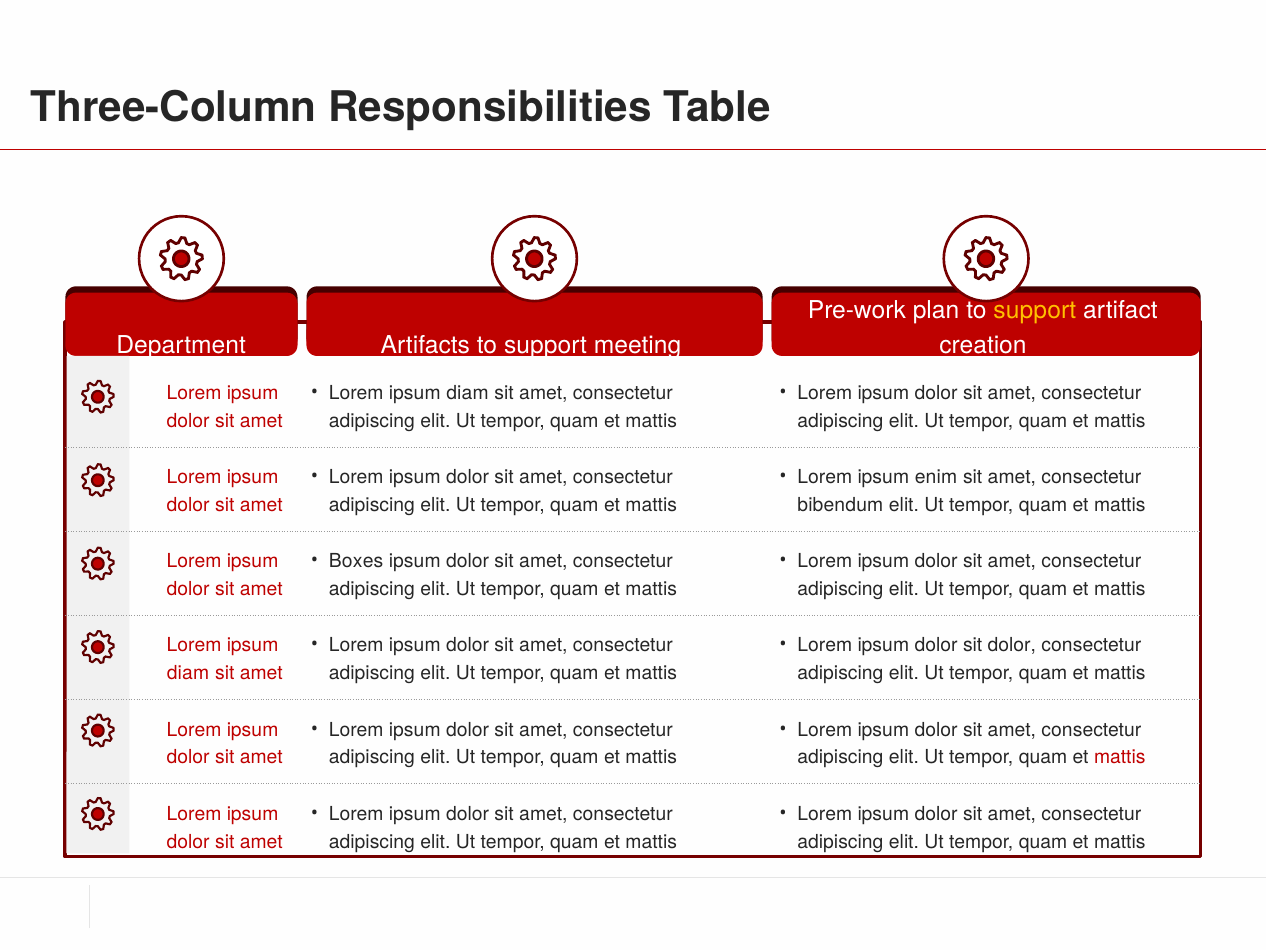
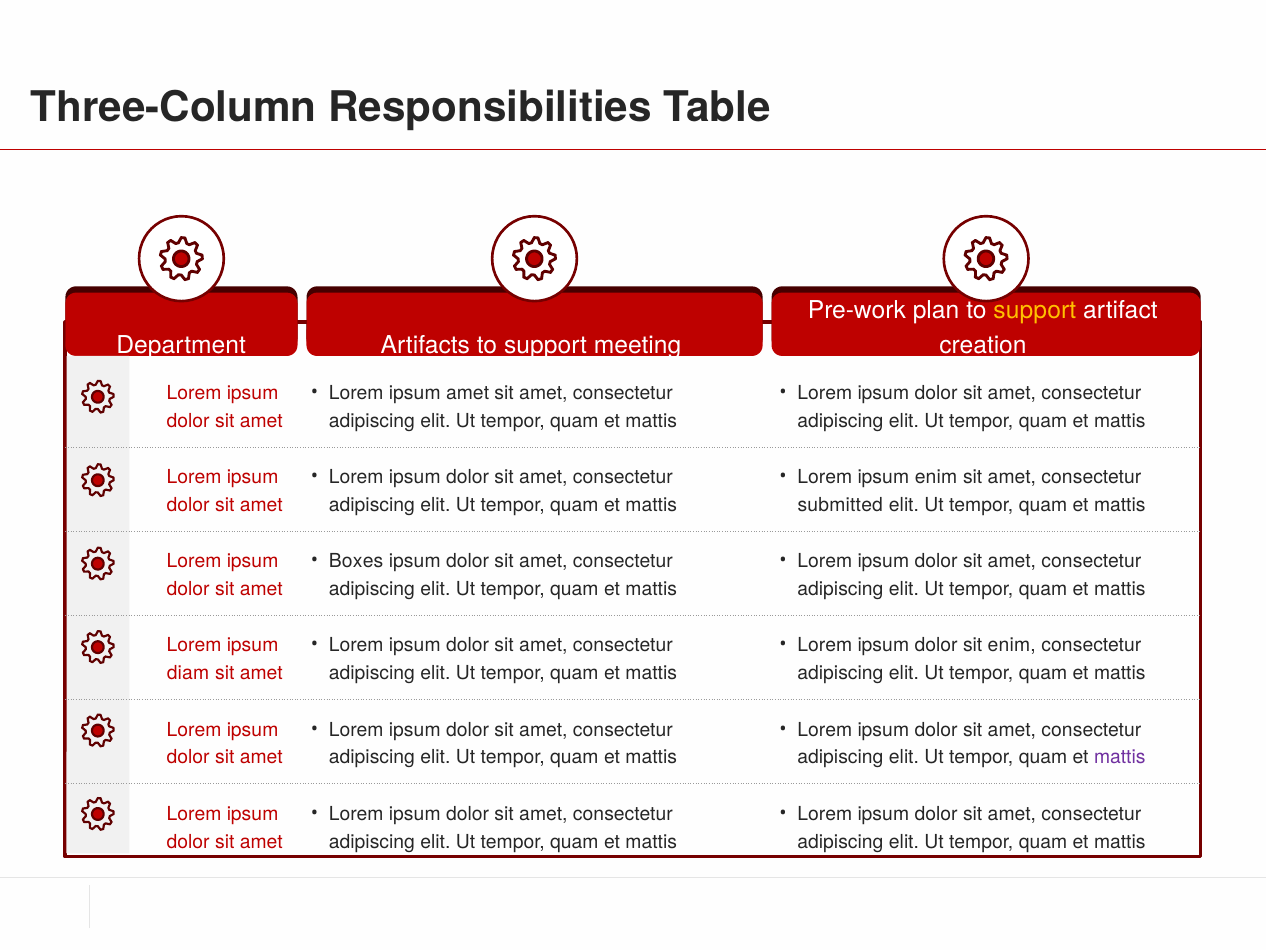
Lorem ipsum diam: diam -> amet (468, 393)
bibendum: bibendum -> submitted (840, 505)
sit dolor: dolor -> enim (1012, 645)
mattis colour: red -> purple (1120, 757)
